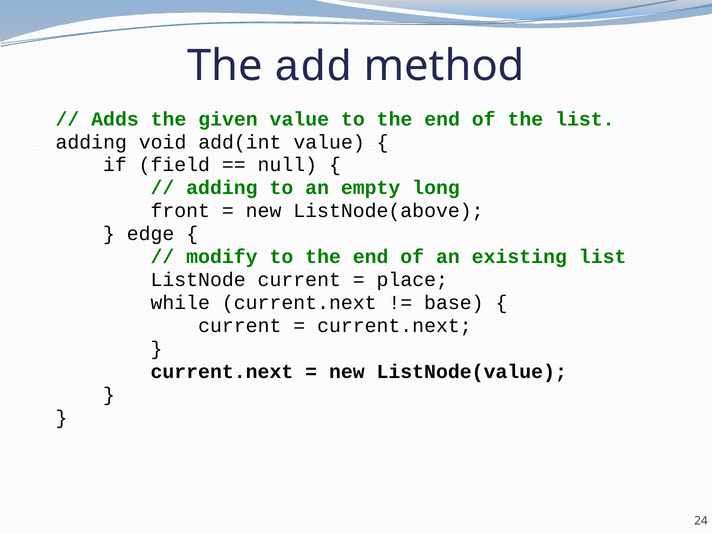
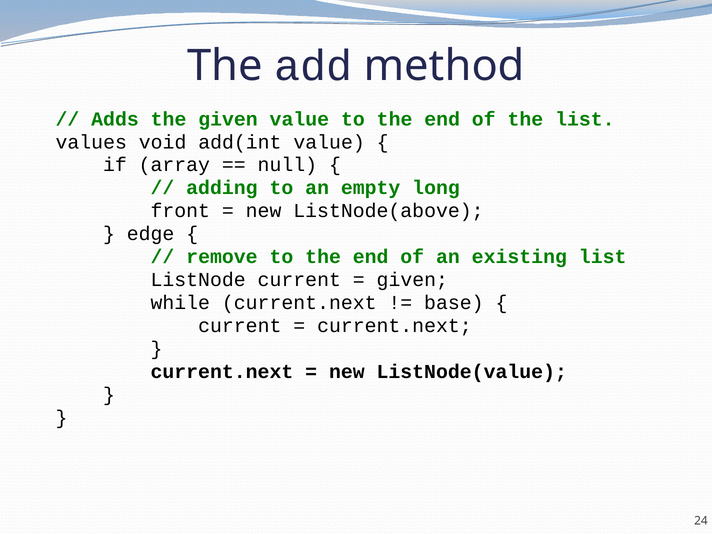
adding: adding -> values (91, 142)
field: field -> array (174, 165)
modify: modify -> remove (222, 257)
place: place -> given (412, 280)
